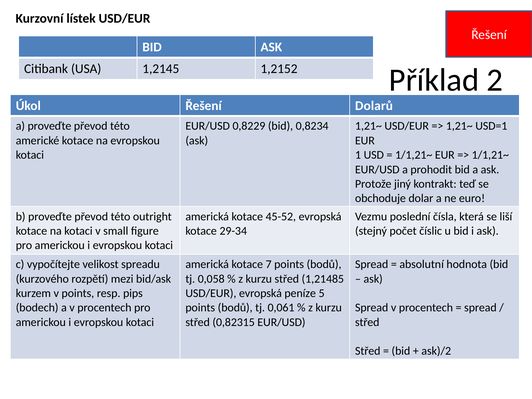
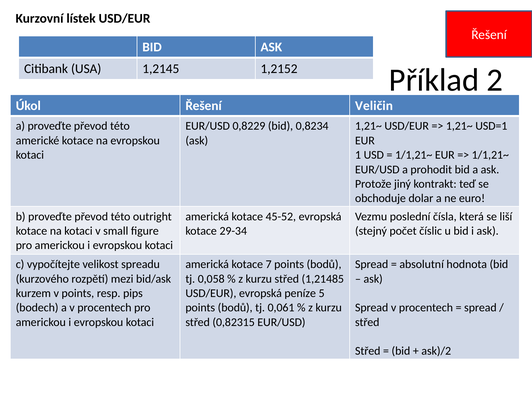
Dolarů: Dolarů -> Veličin (374, 106)
